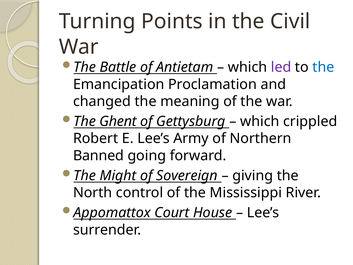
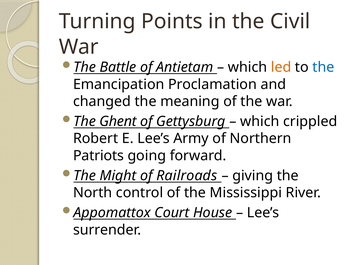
led colour: purple -> orange (281, 67)
Banned: Banned -> Patriots (98, 155)
Sovereign: Sovereign -> Railroads (187, 175)
